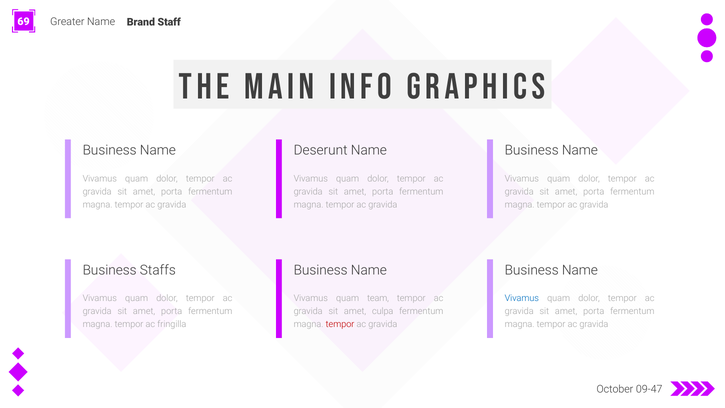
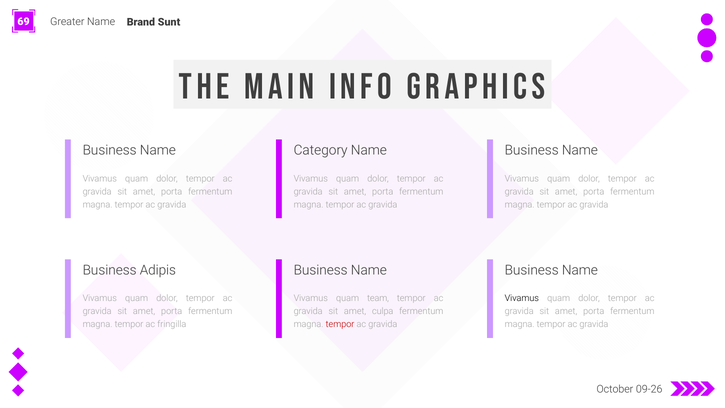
Staff: Staff -> Sunt (169, 22)
Deserunt: Deserunt -> Category (321, 150)
Staffs: Staffs -> Adipis (158, 270)
Vivamus colour: blue -> black (522, 298)
09-47: 09-47 -> 09-26 (649, 389)
